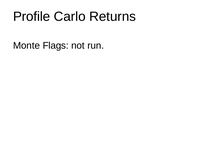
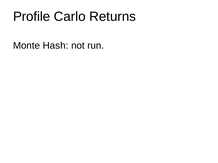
Flags: Flags -> Hash (56, 46)
